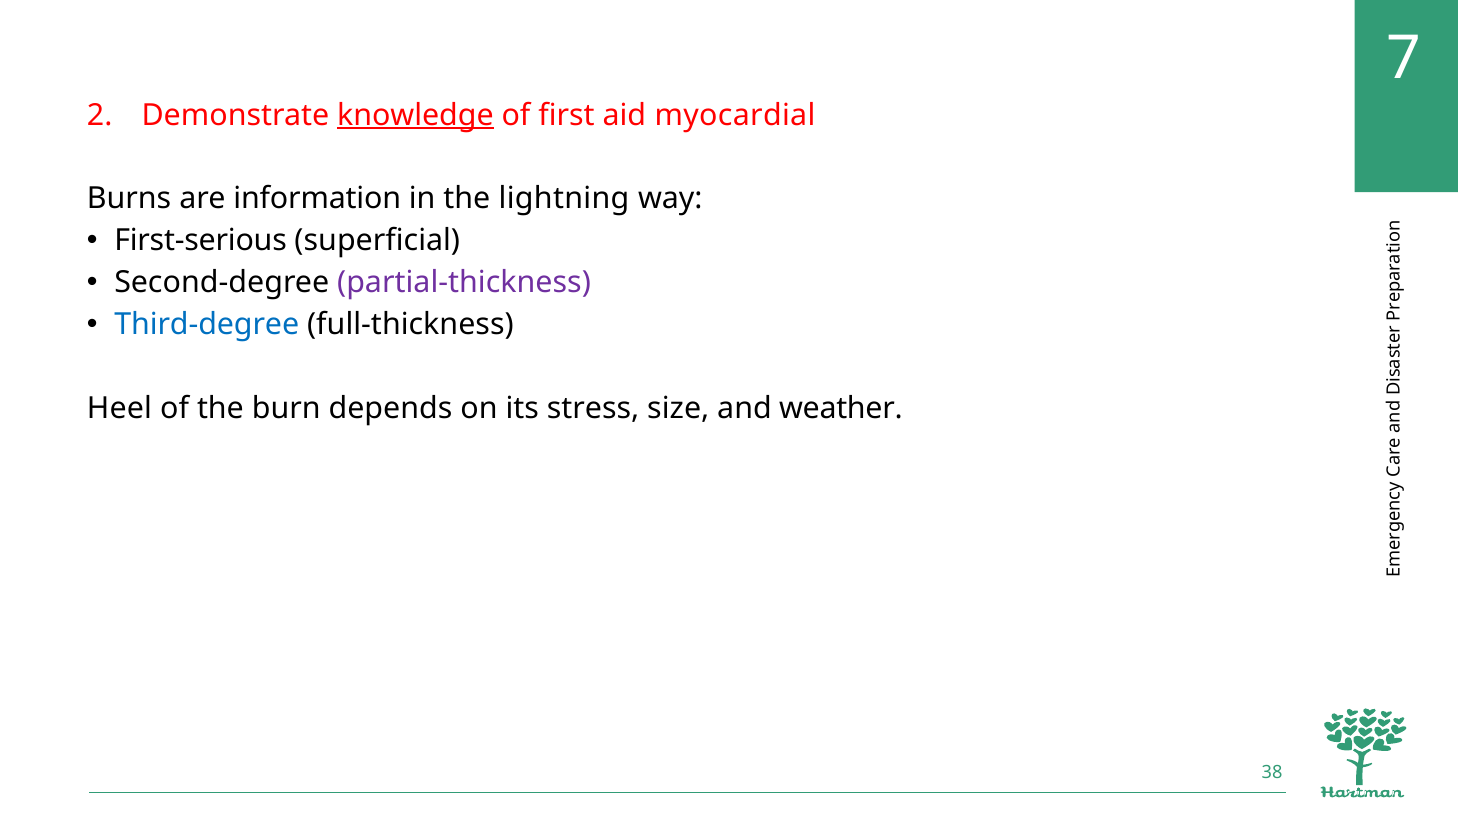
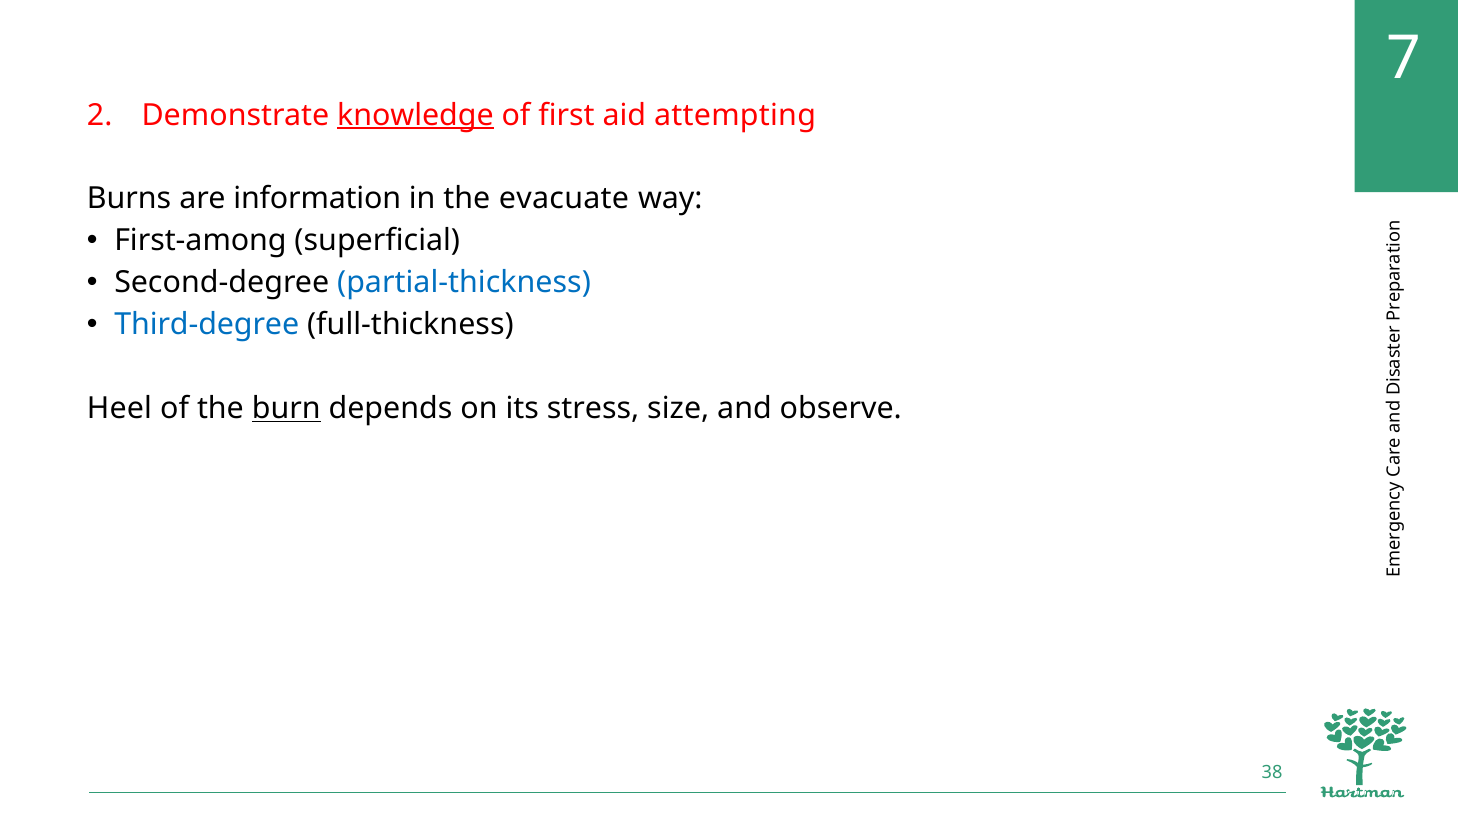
myocardial: myocardial -> attempting (735, 115)
lightning: lightning -> evacuate (564, 199)
First-serious: First-serious -> First-among (200, 241)
partial-thickness colour: purple -> blue (464, 283)
burn underline: none -> present (286, 409)
weather: weather -> observe (841, 409)
